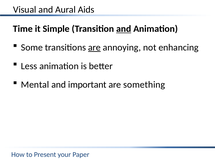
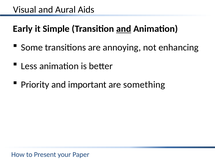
Time: Time -> Early (23, 29)
are underline: present -> none (94, 47)
Mental: Mental -> Priority (35, 85)
